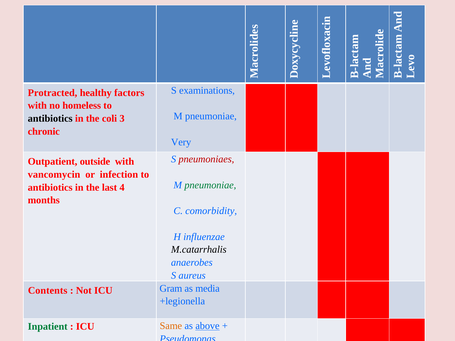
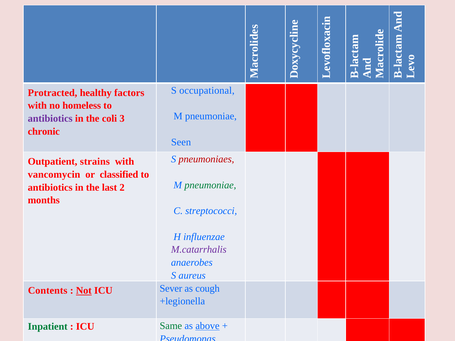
examinations: examinations -> occupational (207, 91)
antibiotics colour: black -> purple (50, 119)
Very: Very -> Seen (181, 142)
outside: outside -> strains (95, 162)
infection: infection -> classified (119, 175)
4: 4 -> 2 (122, 187)
comorbidity: comorbidity -> streptococci (211, 211)
M.catarrhalis colour: black -> purple (199, 250)
Not underline: none -> present (84, 291)
Gram: Gram -> Sever (171, 289)
media: media -> cough (208, 289)
Same colour: orange -> green (171, 326)
